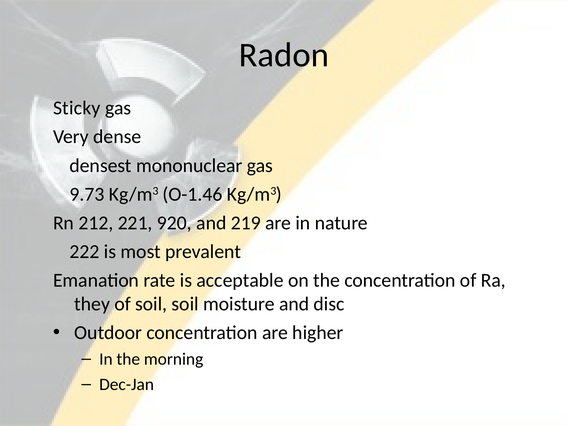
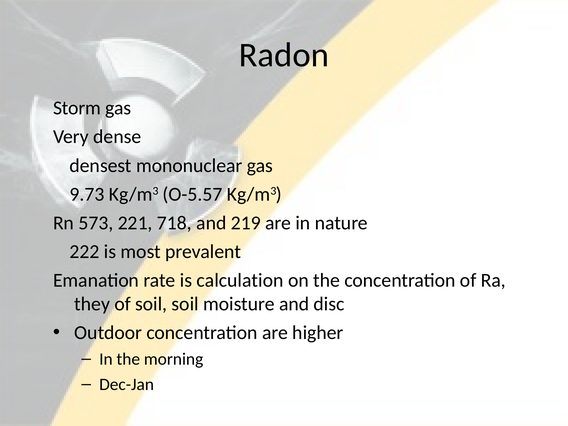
Sticky: Sticky -> Storm (77, 108)
O-1.46: O-1.46 -> O-5.57 (192, 194)
212: 212 -> 573 (96, 223)
920: 920 -> 718 (174, 223)
acceptable: acceptable -> calculation (240, 280)
